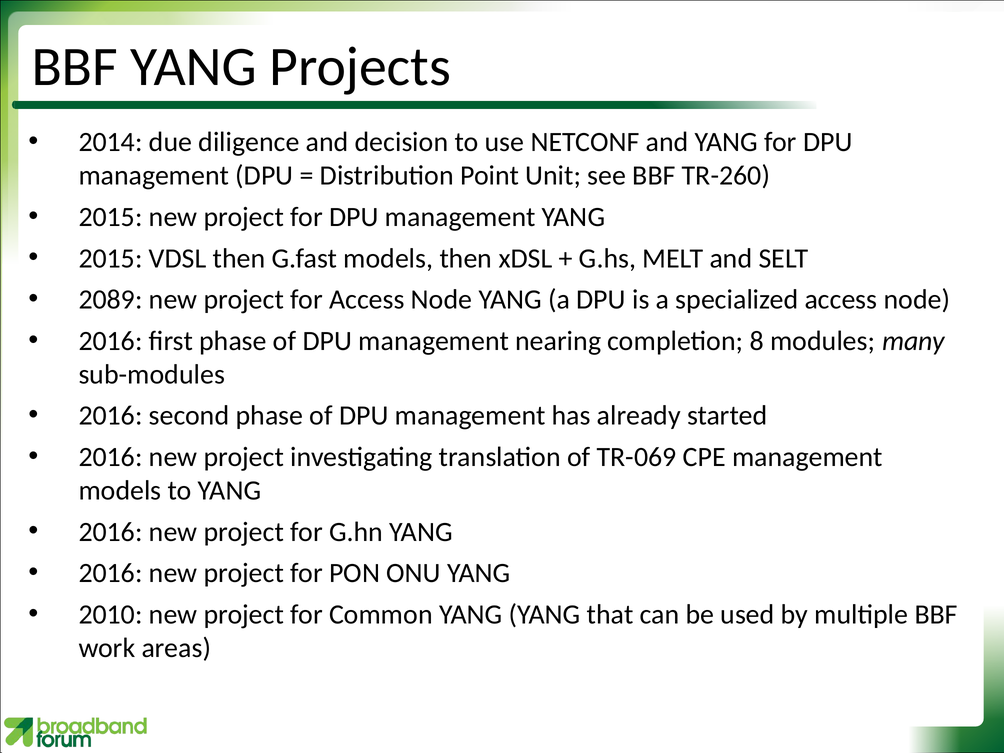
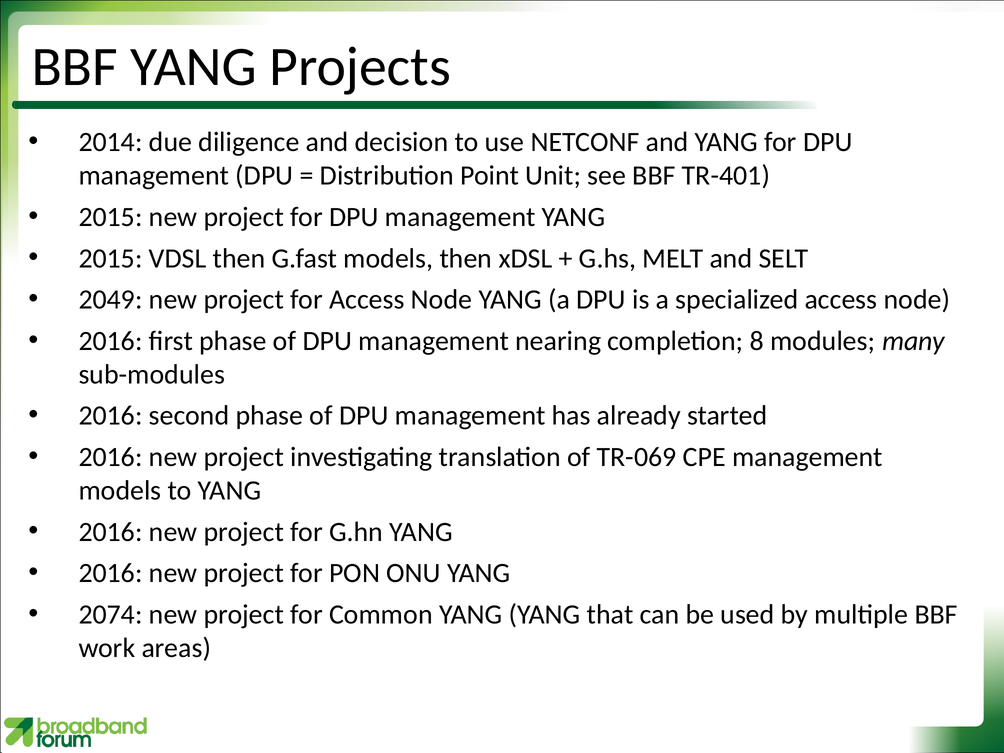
TR-260: TR-260 -> TR-401 (726, 176)
2089: 2089 -> 2049 (111, 300)
2010: 2010 -> 2074 (111, 614)
